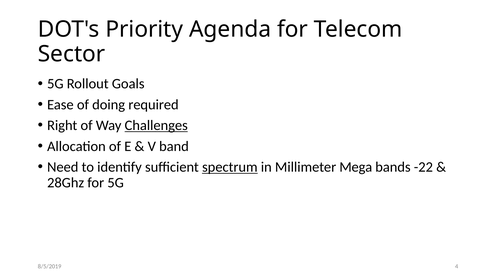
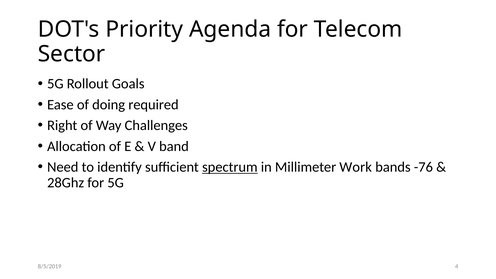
Challenges underline: present -> none (156, 125)
Mega: Mega -> Work (356, 167)
-22: -22 -> -76 (423, 167)
